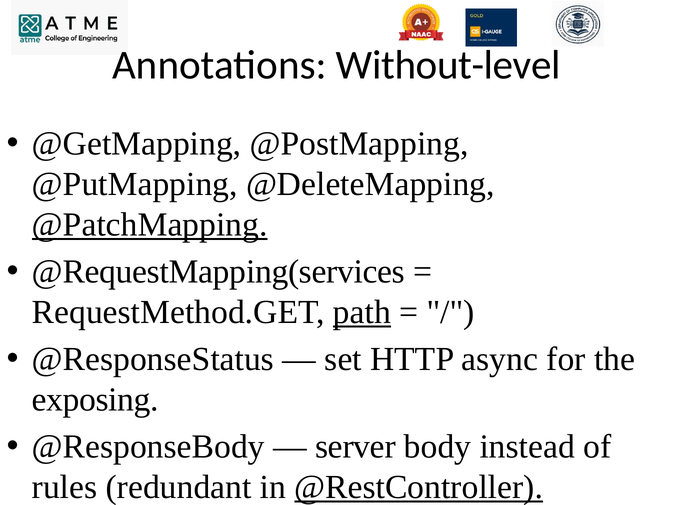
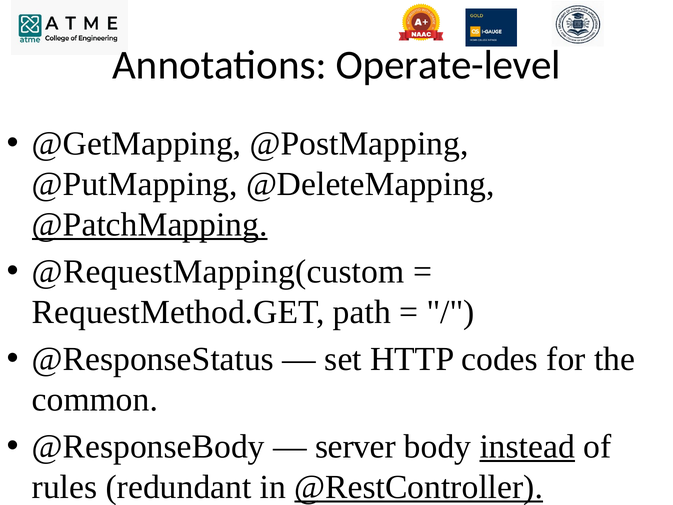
Without-level: Without-level -> Operate-level (448, 65)
@RequestMapping(services: @RequestMapping(services -> @RequestMapping(custom (218, 272)
path underline: present -> none (362, 312)
async: async -> codes (500, 359)
exposing: exposing -> common (95, 399)
instead underline: none -> present (527, 447)
